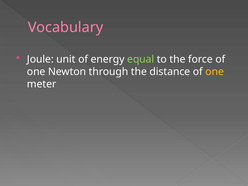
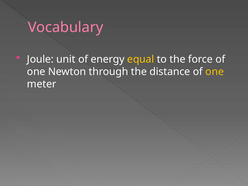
equal colour: light green -> yellow (141, 59)
